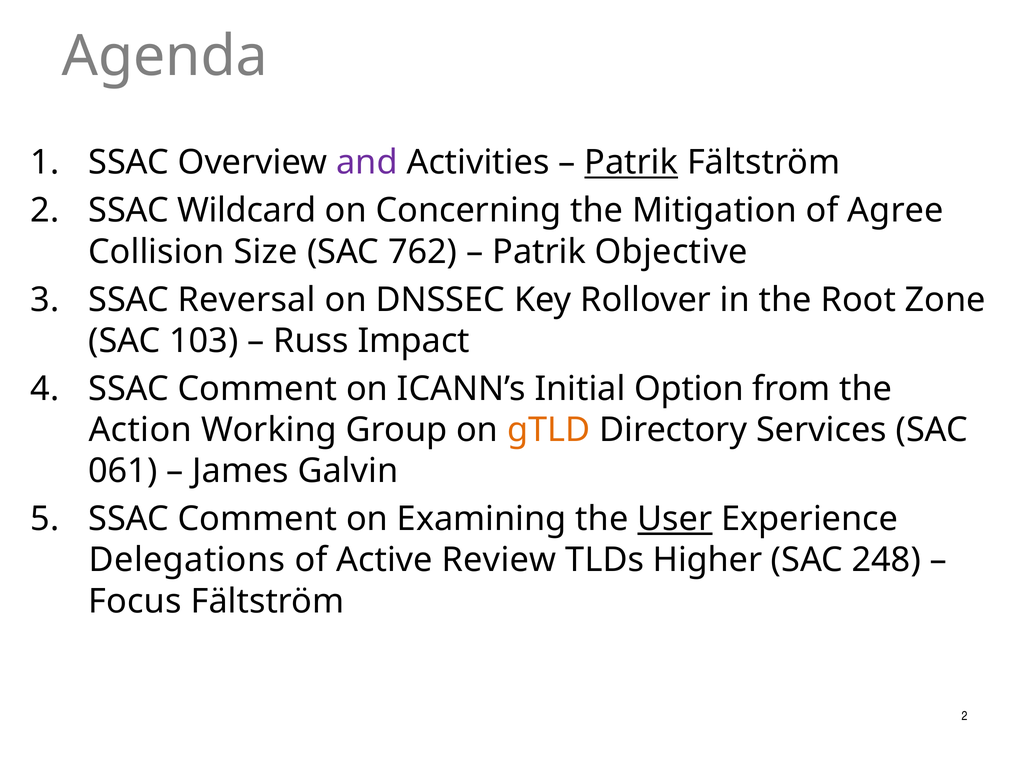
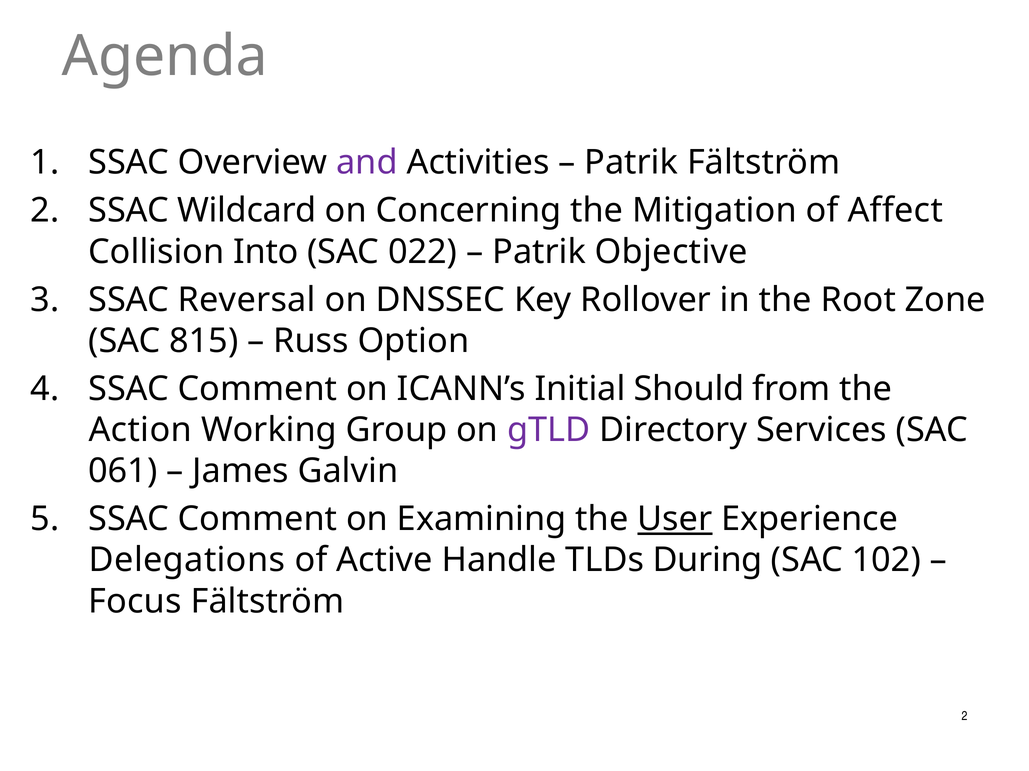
Patrik underline: present -> none (631, 163)
Agree: Agree -> Affect (895, 211)
Size: Size -> Into (266, 252)
762: 762 -> 022 (423, 252)
103: 103 -> 815 (204, 341)
Impact: Impact -> Option (413, 341)
Option: Option -> Should (689, 389)
gTLD colour: orange -> purple (549, 430)
Review: Review -> Handle (499, 561)
Higher: Higher -> During (708, 561)
248: 248 -> 102 (886, 561)
